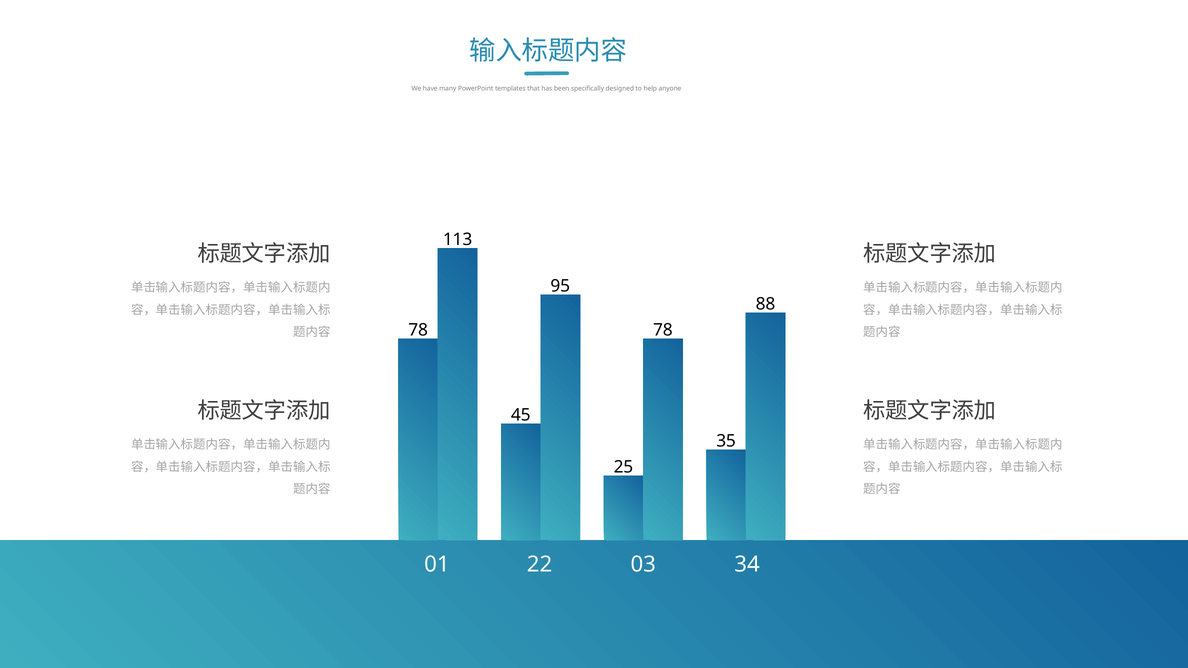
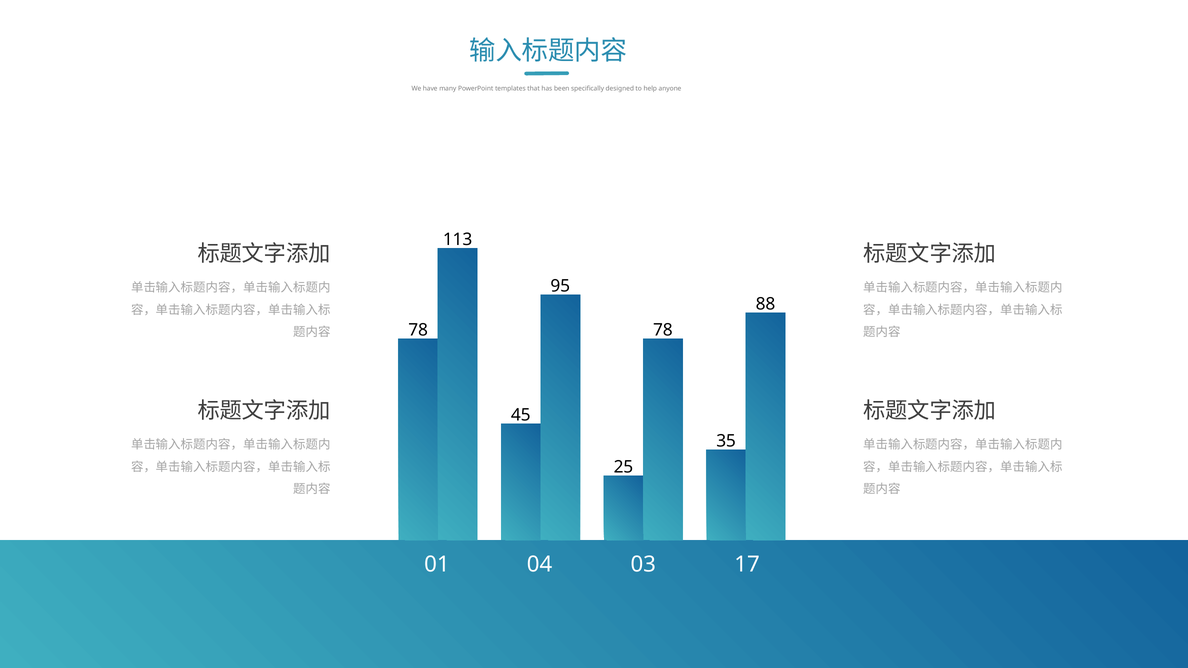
22: 22 -> 04 (540, 565)
34: 34 -> 17 (747, 565)
